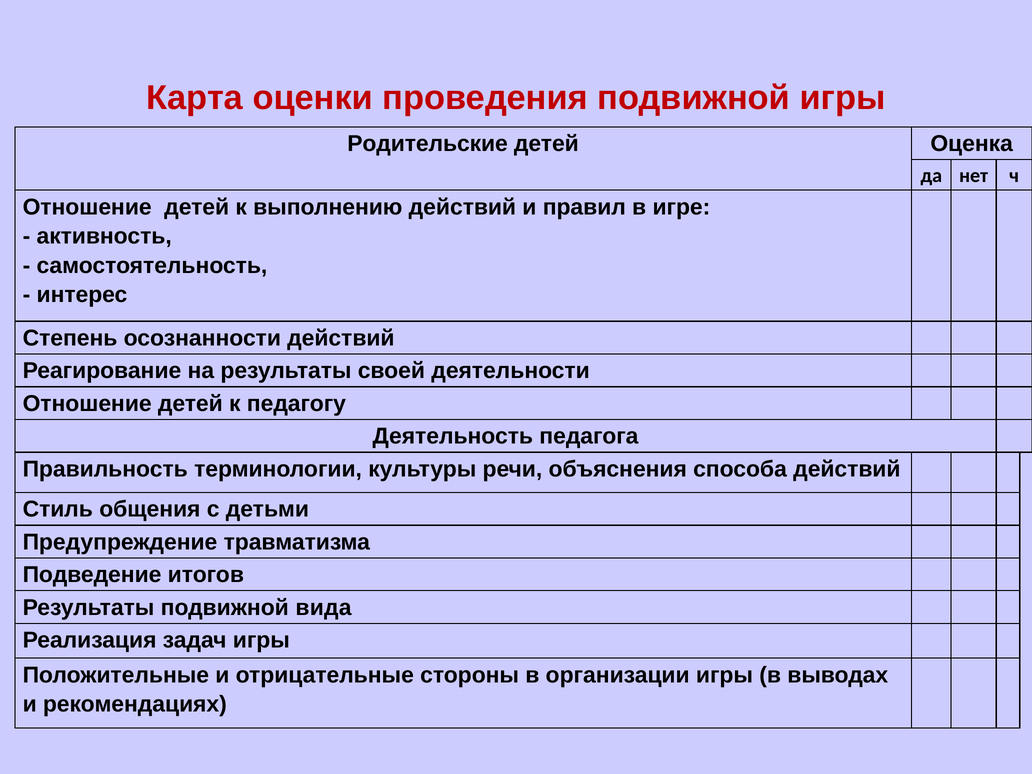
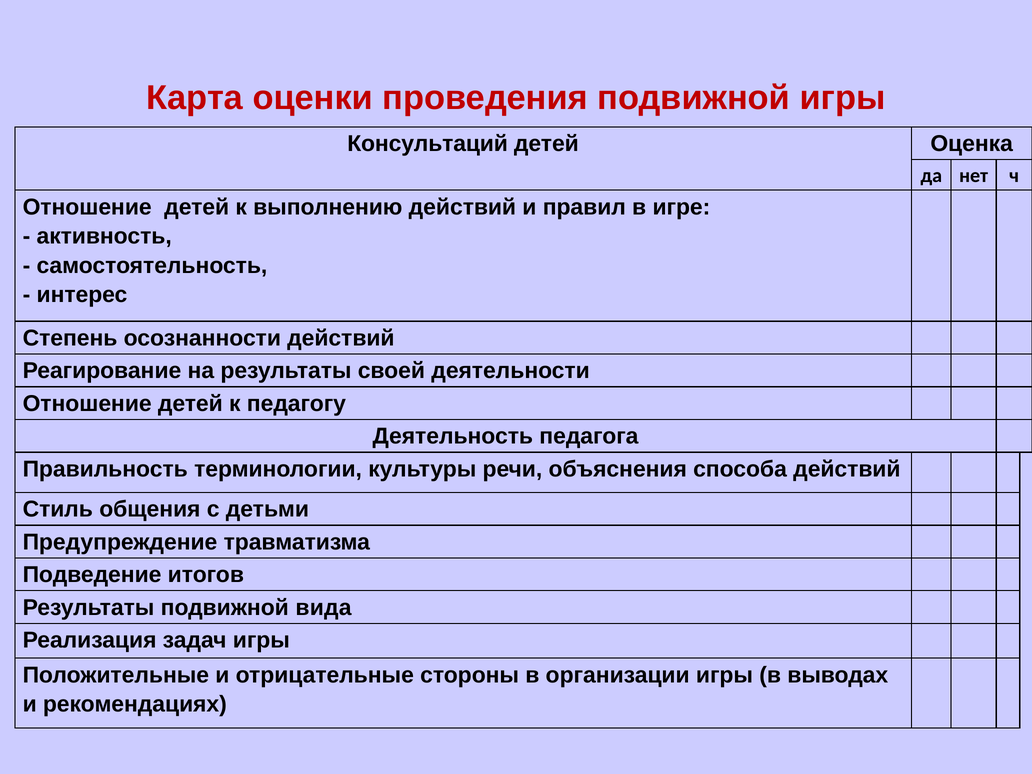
Родительские: Родительские -> Консультаций (428, 144)
